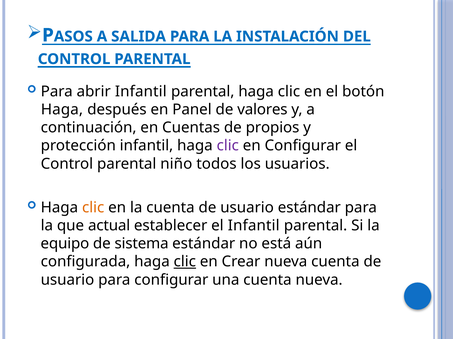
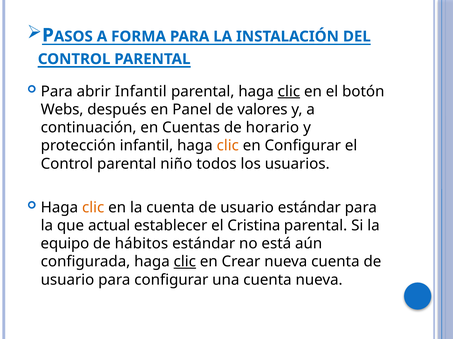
SALIDA: SALIDA -> FORMA (139, 37)
clic underline: none -> present (289, 92)
Haga: Haga -> Webs (62, 110)
propios: propios -> horario (272, 128)
clic colour: purple -> orange (228, 146)
el Infantil: Infantil -> Cristina (254, 226)
sistema: sistema -> hábitos (141, 244)
